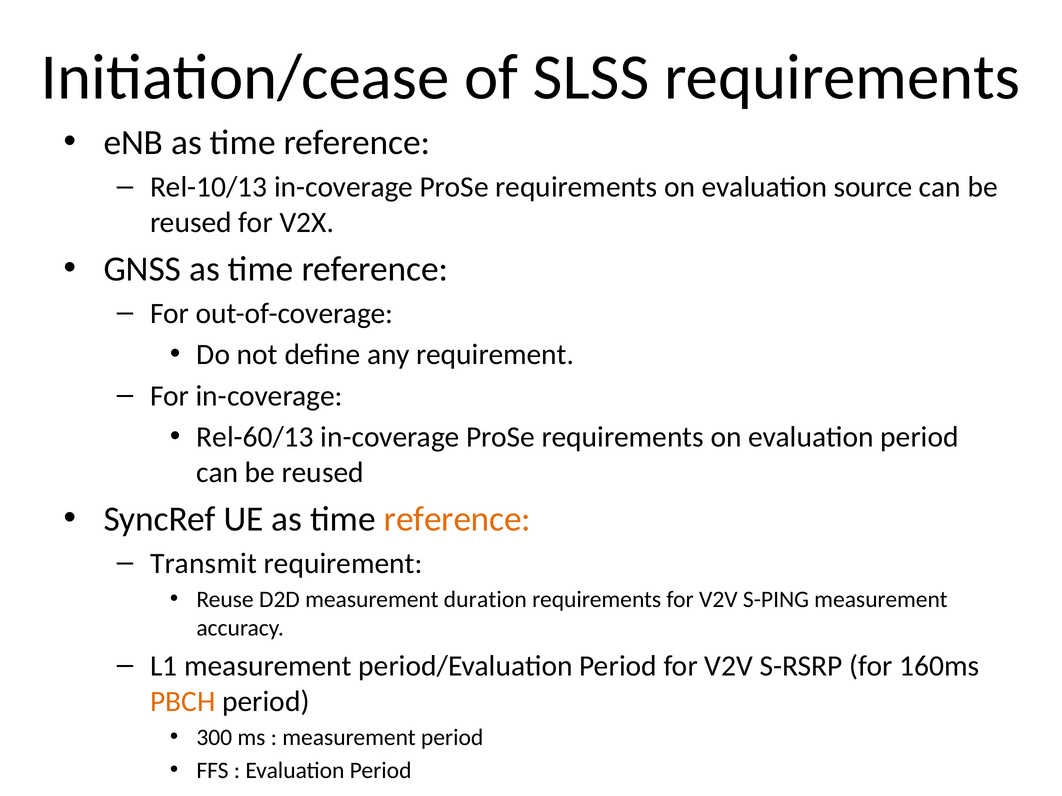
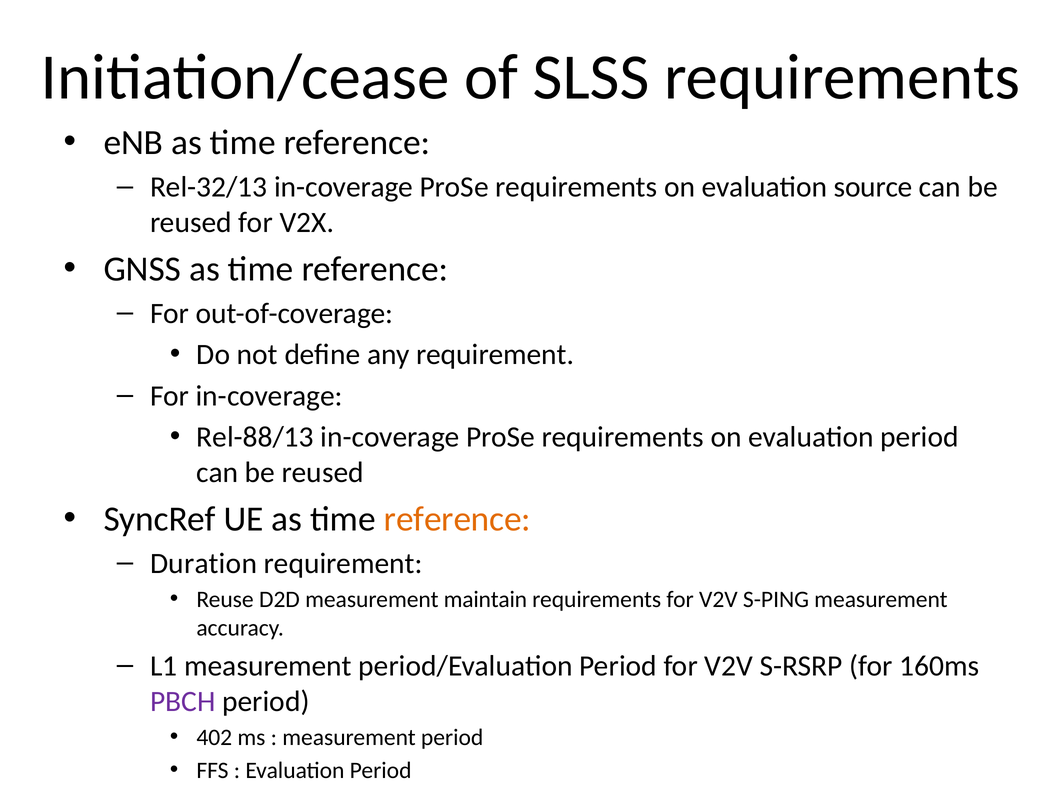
Rel-10/13: Rel-10/13 -> Rel-32/13 (209, 187)
Rel-60/13: Rel-60/13 -> Rel-88/13 (255, 437)
Transmit: Transmit -> Duration (204, 564)
duration: duration -> maintain (485, 600)
PBCH colour: orange -> purple (183, 702)
300: 300 -> 402 (214, 738)
